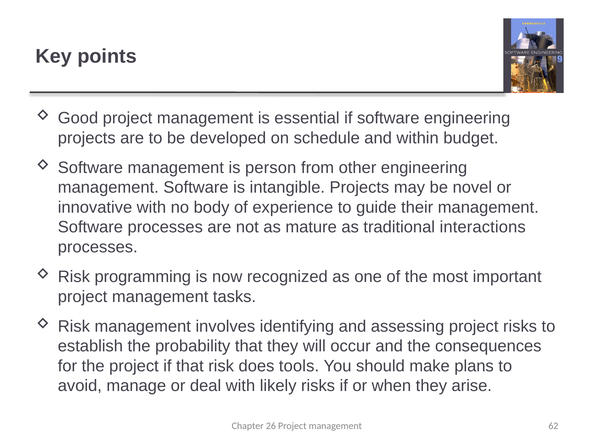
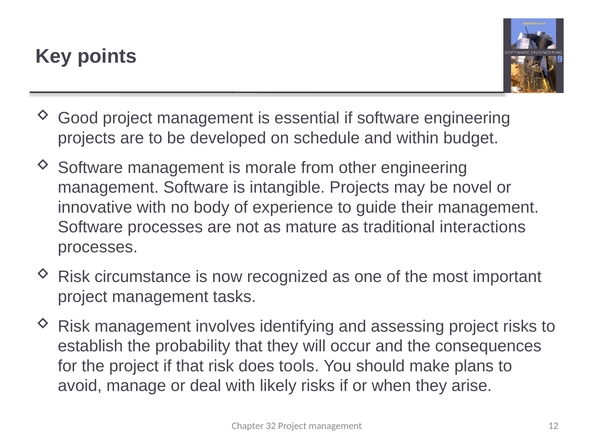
person: person -> morale (271, 167)
programming: programming -> circumstance (143, 276)
26: 26 -> 32 (271, 425)
62: 62 -> 12 (553, 425)
